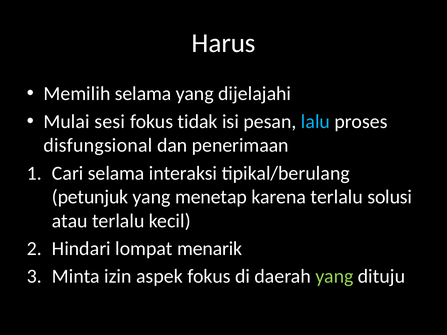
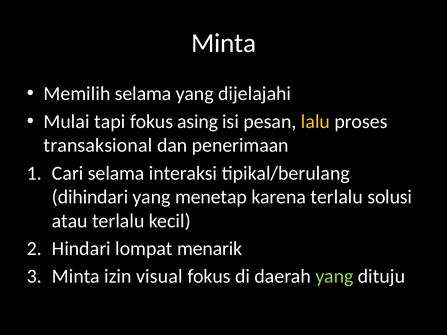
Harus: Harus -> Minta (224, 43)
sesi: sesi -> tapi (110, 122)
tidak: tidak -> asing (198, 122)
lalu colour: light blue -> yellow (315, 122)
disfungsional: disfungsional -> transaksional (98, 145)
petunjuk: petunjuk -> dihindari (90, 197)
aspek: aspek -> visual (159, 277)
